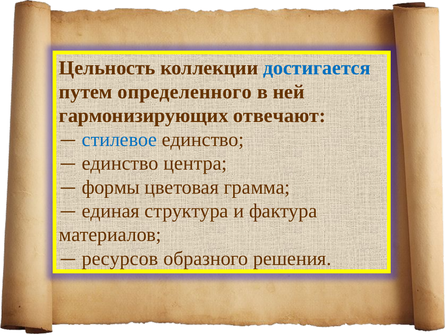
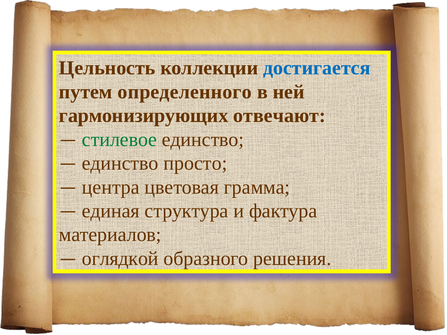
стилевое colour: blue -> green (119, 140)
центра: центра -> просто (195, 163)
формы: формы -> центра (111, 187)
ресурсов: ресурсов -> оглядкой (120, 259)
